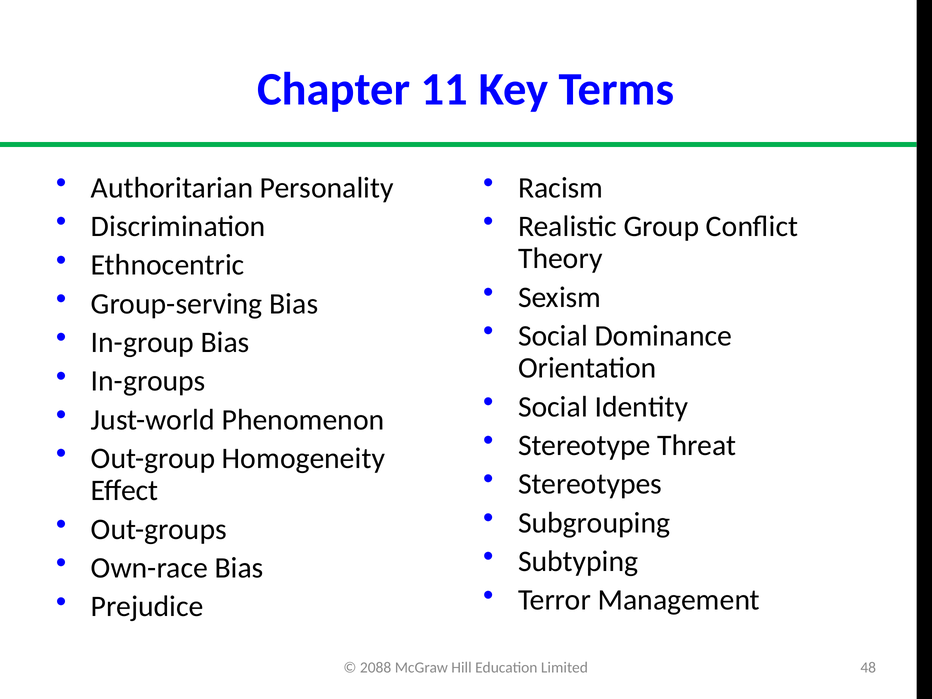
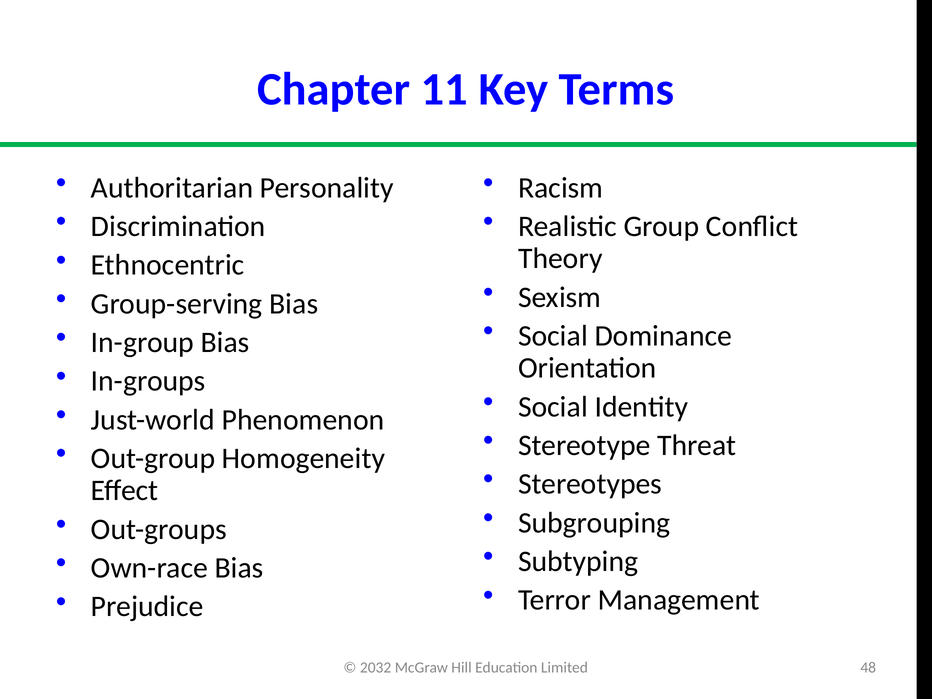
2088: 2088 -> 2032 (376, 668)
